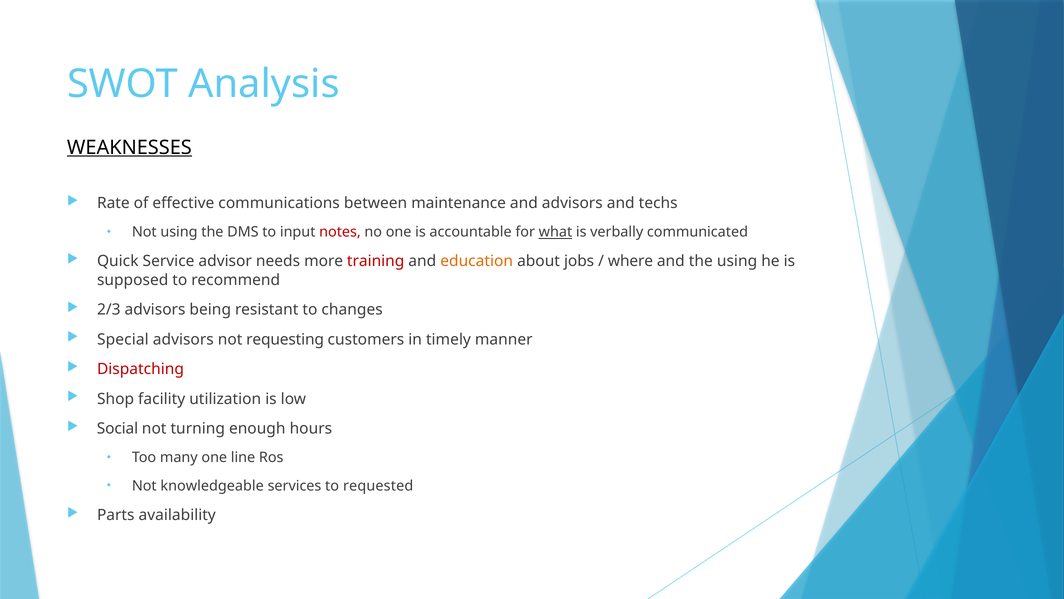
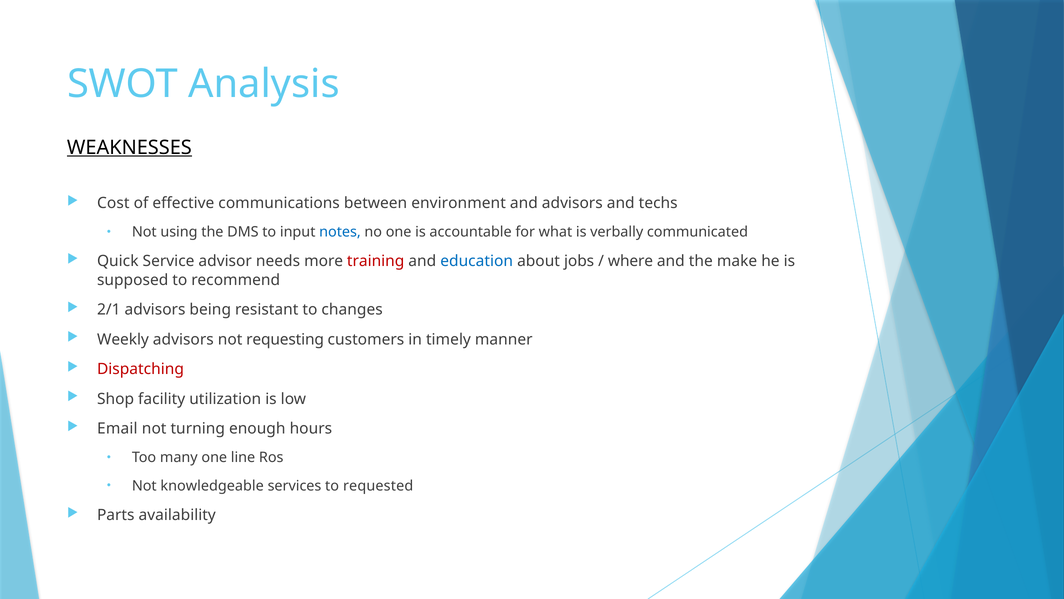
Rate: Rate -> Cost (113, 203)
maintenance: maintenance -> environment (459, 203)
notes colour: red -> blue (340, 232)
what underline: present -> none (555, 232)
education colour: orange -> blue (477, 261)
the using: using -> make (737, 261)
2/3: 2/3 -> 2/1 (109, 309)
Special: Special -> Weekly (123, 339)
Social: Social -> Email (117, 428)
